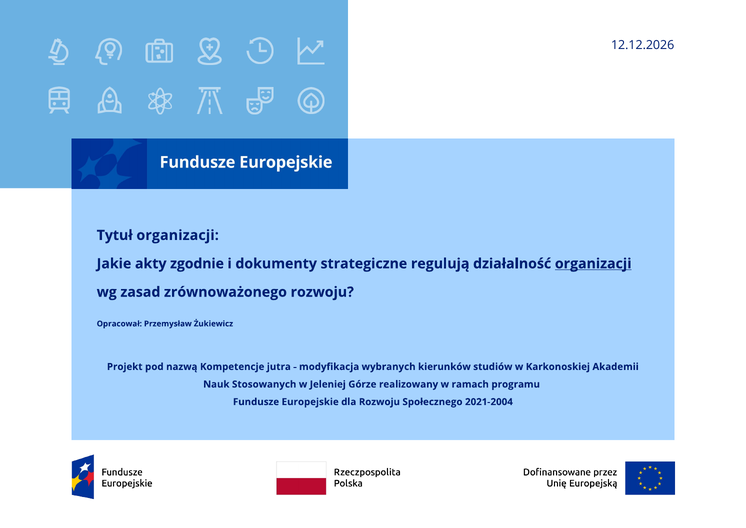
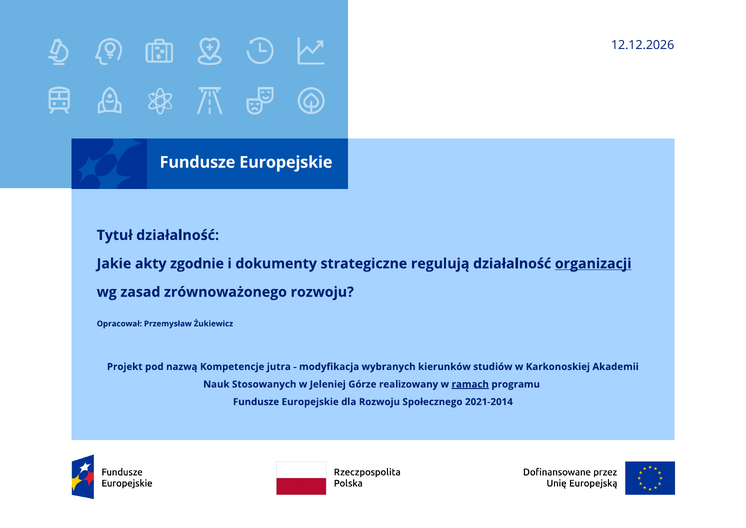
Tytuł organizacji: organizacji -> działalność (178, 235)
ramach underline: none -> present (470, 384)
2021-2004: 2021-2004 -> 2021-2014 (489, 401)
